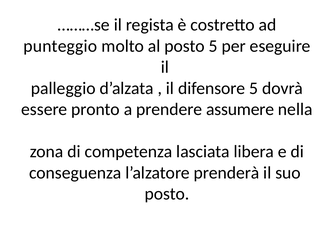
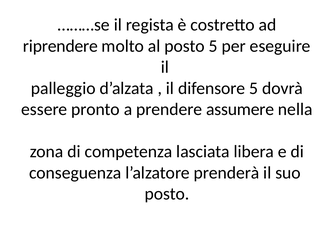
punteggio: punteggio -> riprendere (60, 46)
